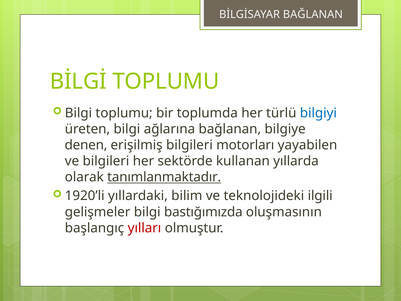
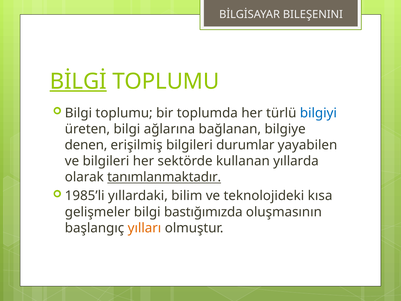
BİLGİSAYAR BAĞLANAN: BAĞLANAN -> BILEŞENINI (313, 15)
BİLGİ underline: none -> present (78, 81)
motorları: motorları -> durumlar (245, 145)
1920’li: 1920’li -> 1985’li (85, 196)
ilgili: ilgili -> kısa (320, 196)
yılları colour: red -> orange (144, 228)
